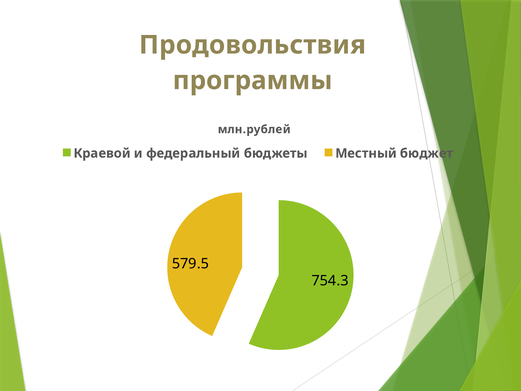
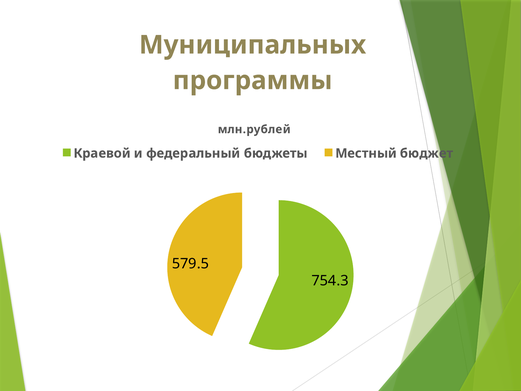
Продовольствия: Продовольствия -> Муниципальных (253, 45)
